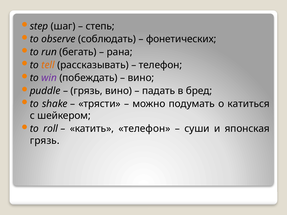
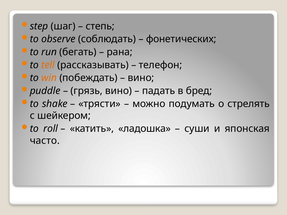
win colour: purple -> orange (49, 78)
катиться: катиться -> стрелять (249, 104)
катить телефон: телефон -> ладошка (145, 129)
грязь: грязь -> часто (45, 141)
